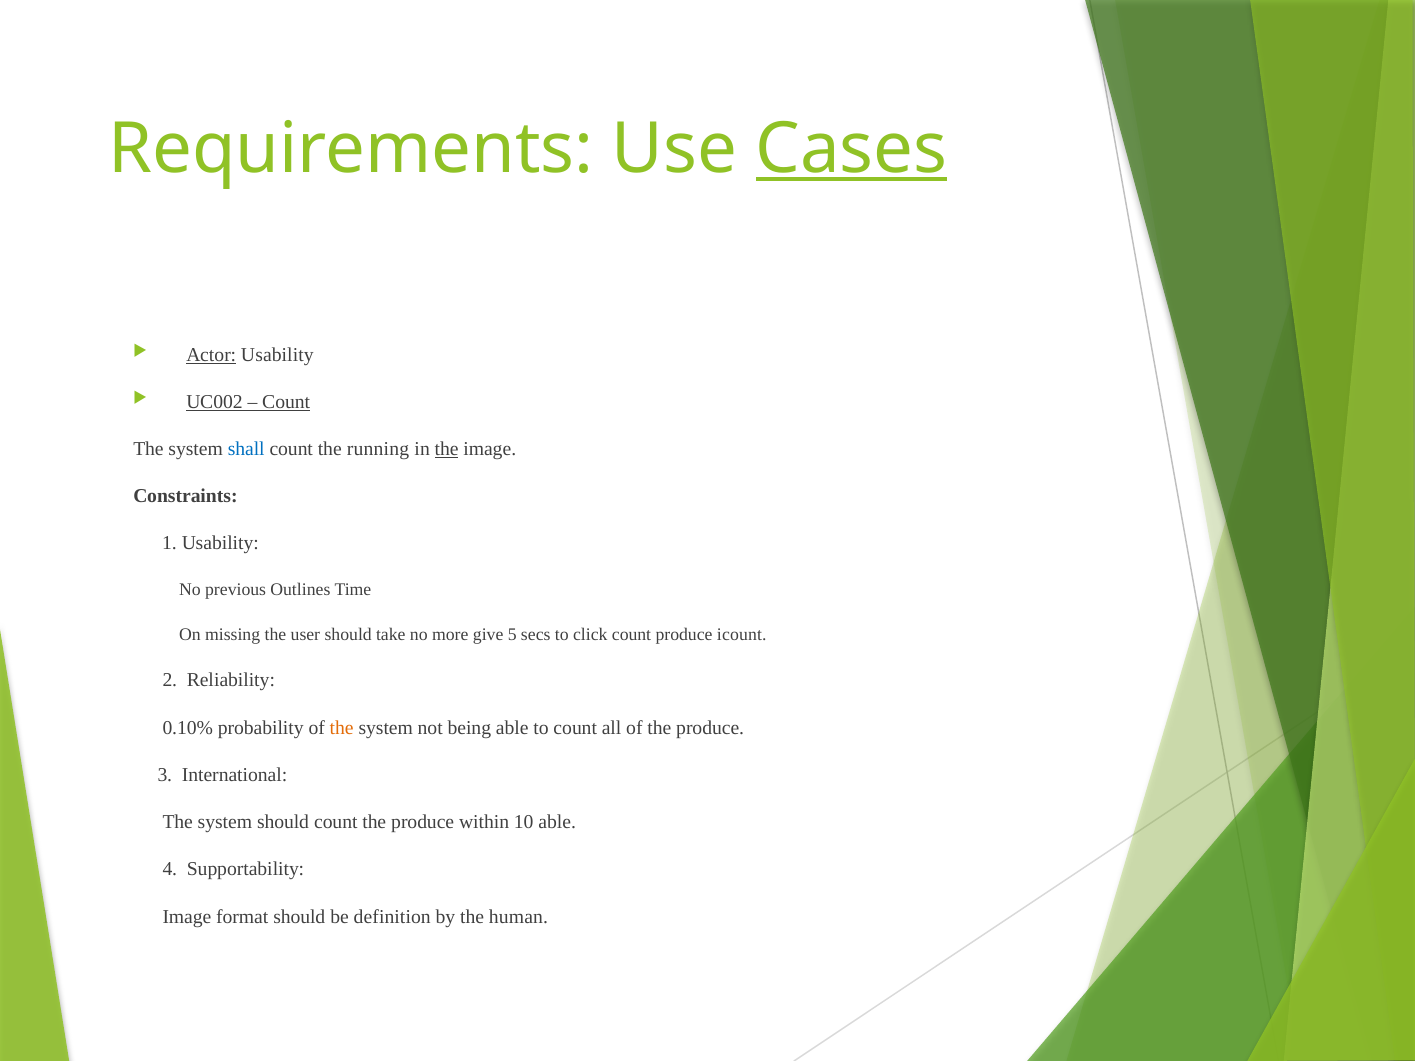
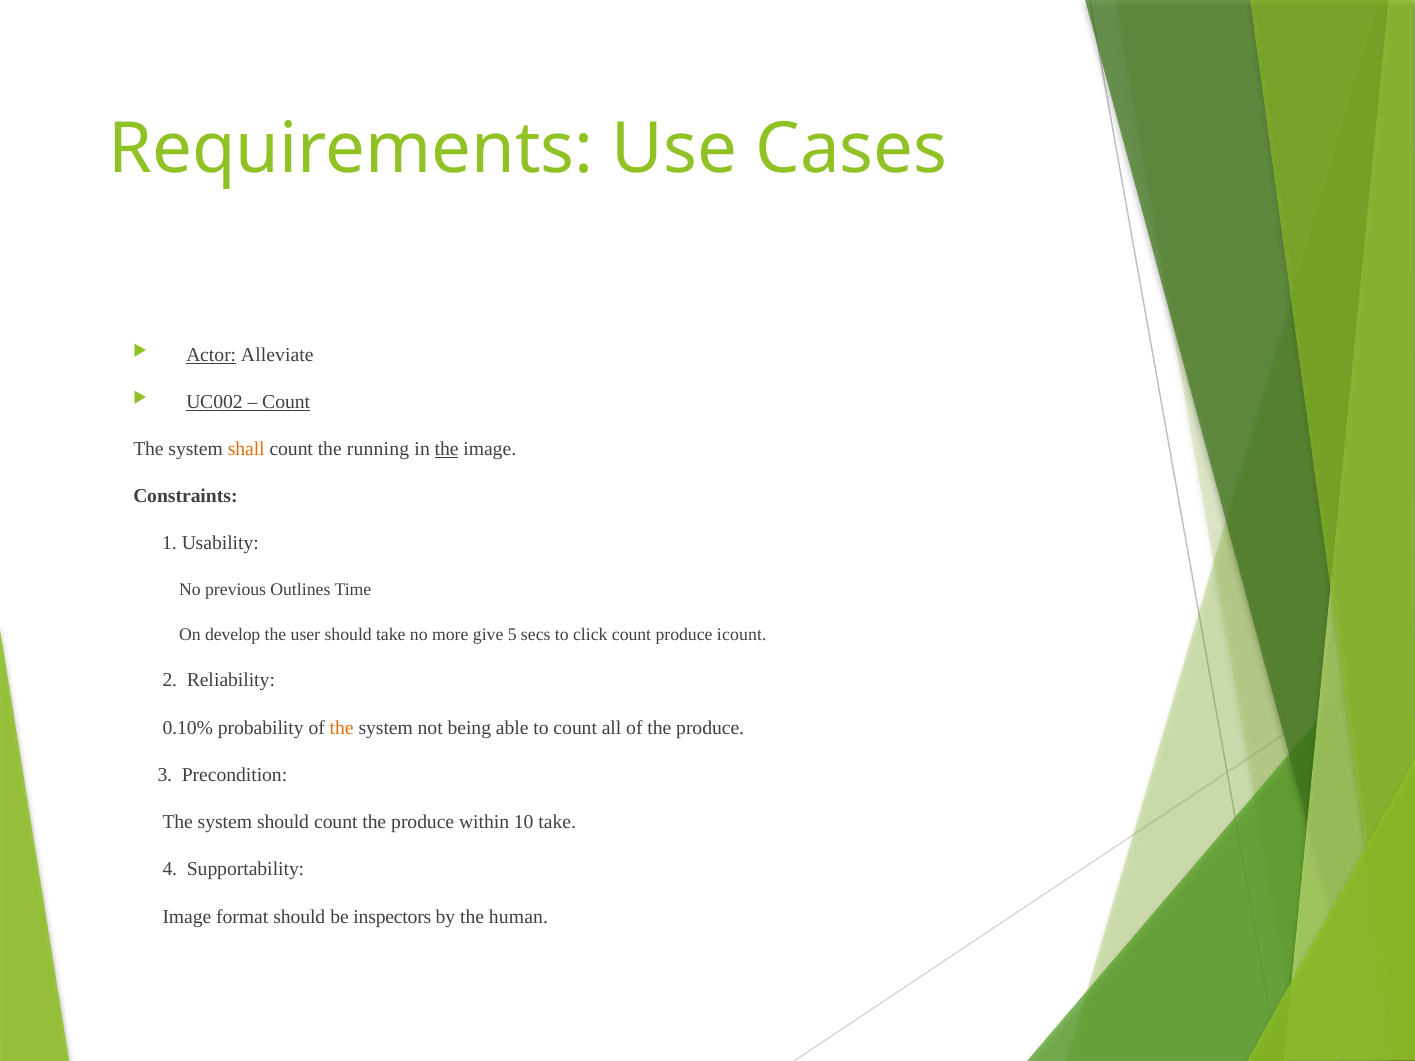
Cases underline: present -> none (852, 149)
Actor Usability: Usability -> Alleviate (277, 355)
shall colour: blue -> orange (246, 449)
missing: missing -> develop (233, 634)
International: International -> Precondition (235, 775)
10 able: able -> take (557, 822)
definition: definition -> inspectors (392, 917)
